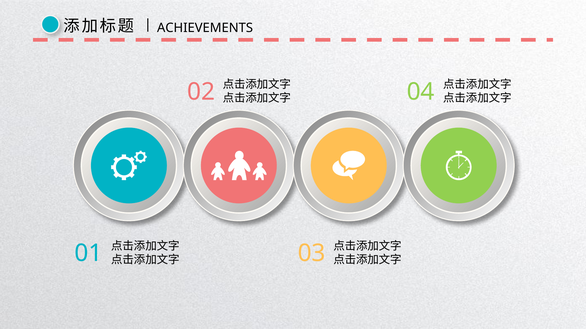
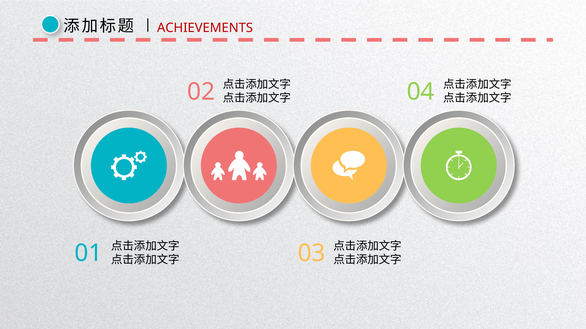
ACHIEVEMENTS colour: black -> red (205, 28)
